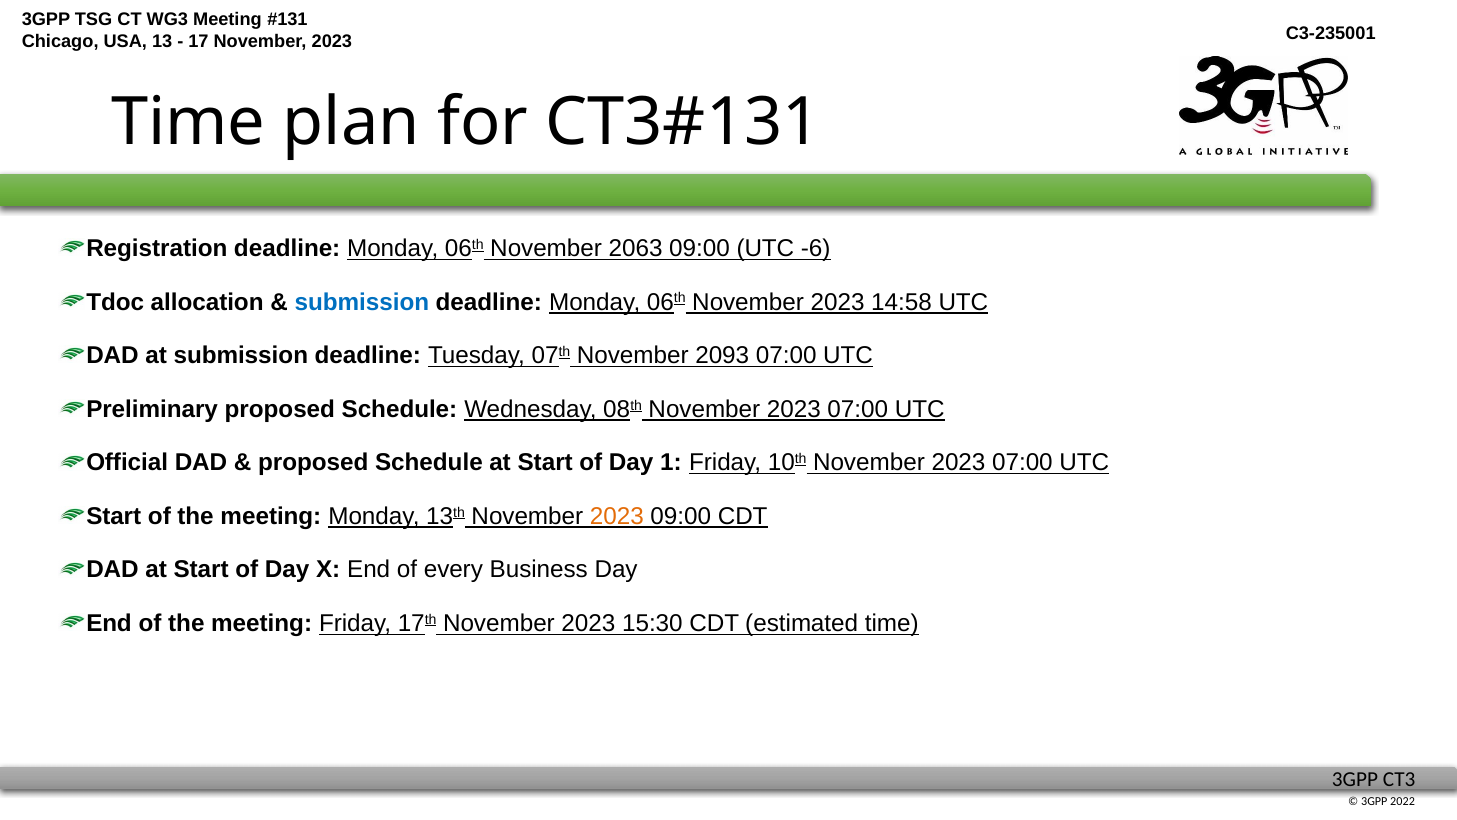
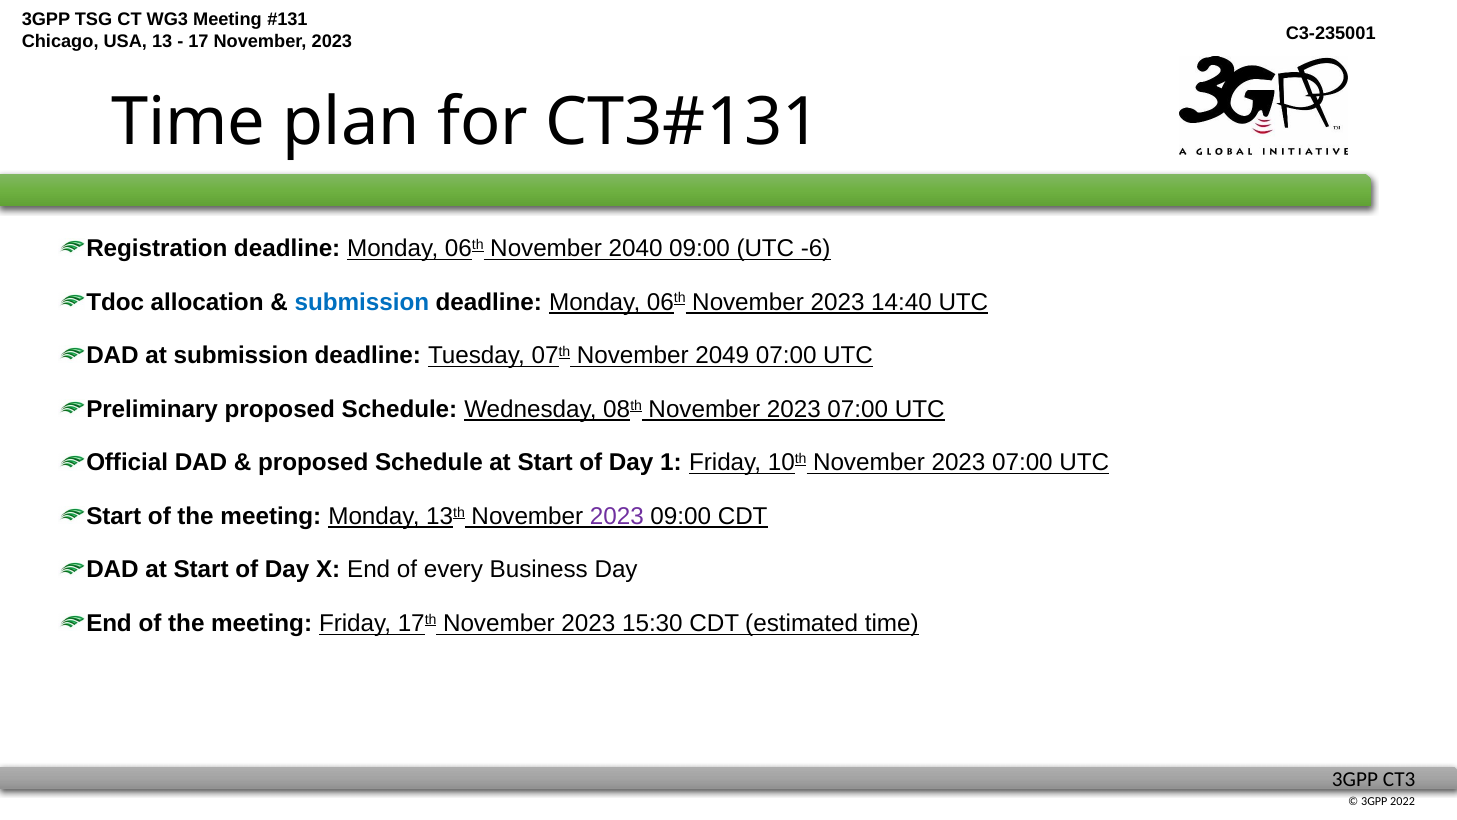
2063: 2063 -> 2040 (636, 249)
14:58: 14:58 -> 14:40 (902, 302)
2093: 2093 -> 2049 (722, 356)
2023 colour: orange -> purple (617, 516)
